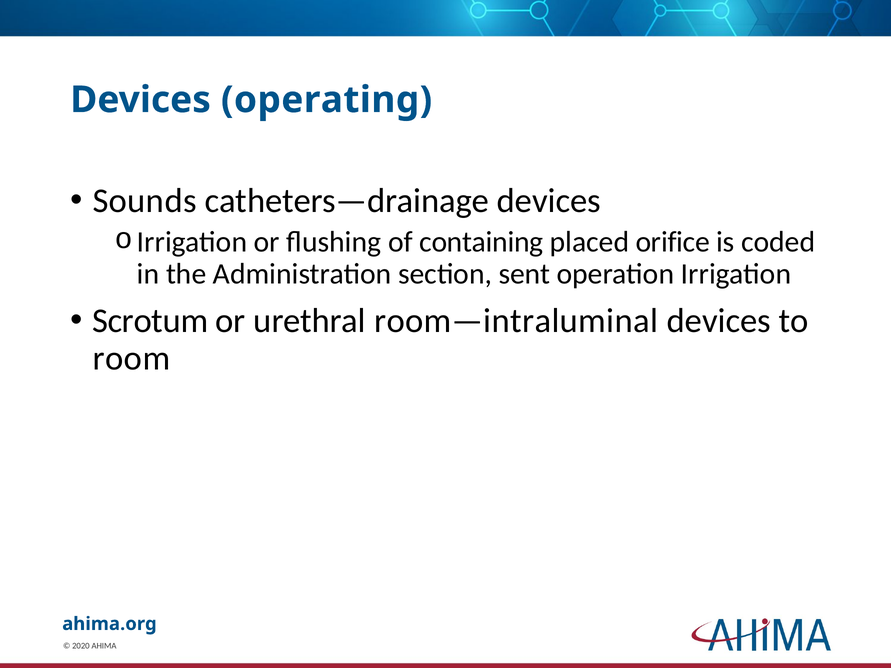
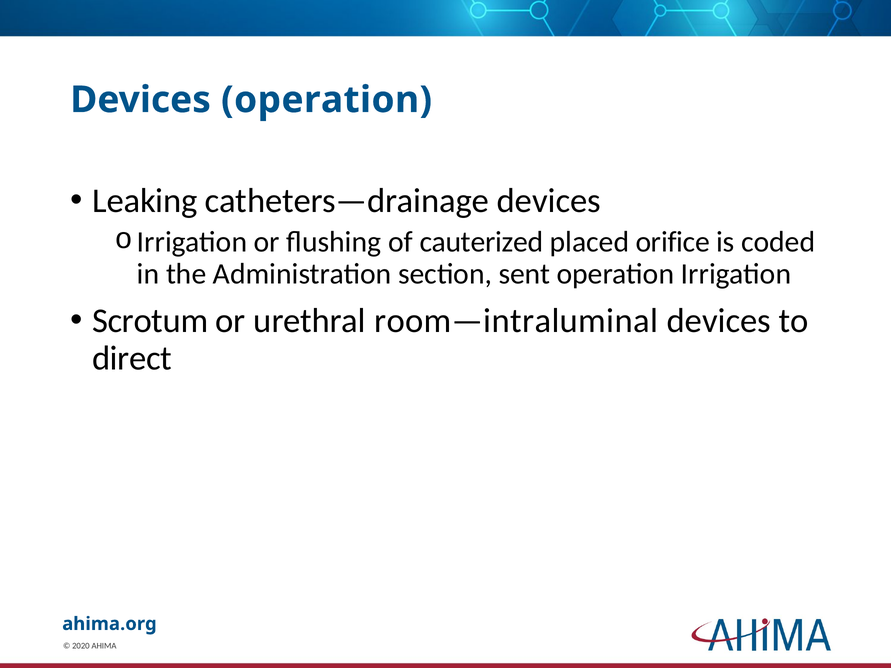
Devices operating: operating -> operation (327, 100)
Sounds: Sounds -> Leaking (145, 201)
containing: containing -> cauterized (481, 242)
room: room -> direct (132, 358)
